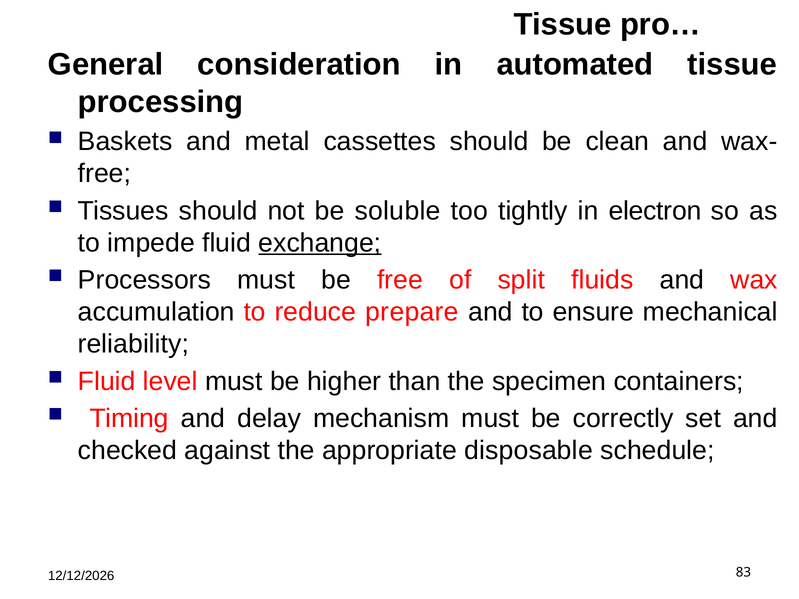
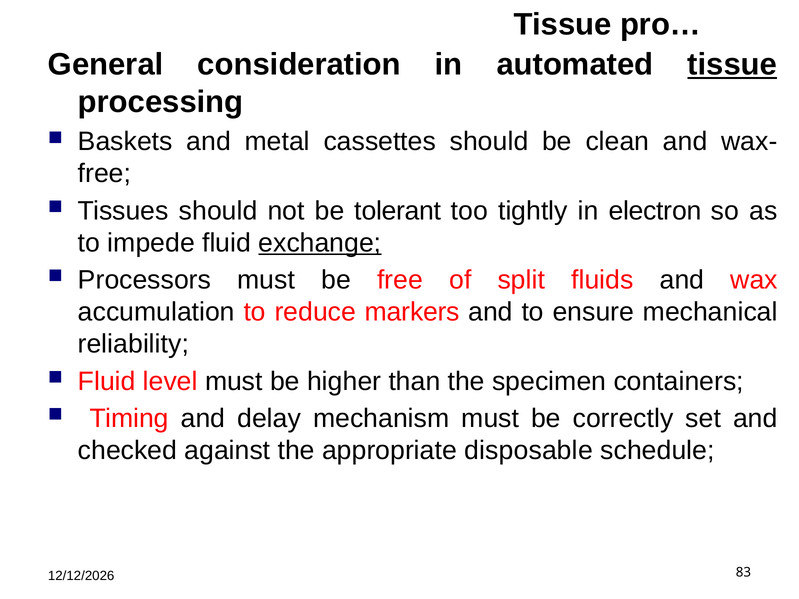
tissue underline: none -> present (732, 65)
soluble: soluble -> tolerant (398, 211)
prepare: prepare -> markers (412, 312)
